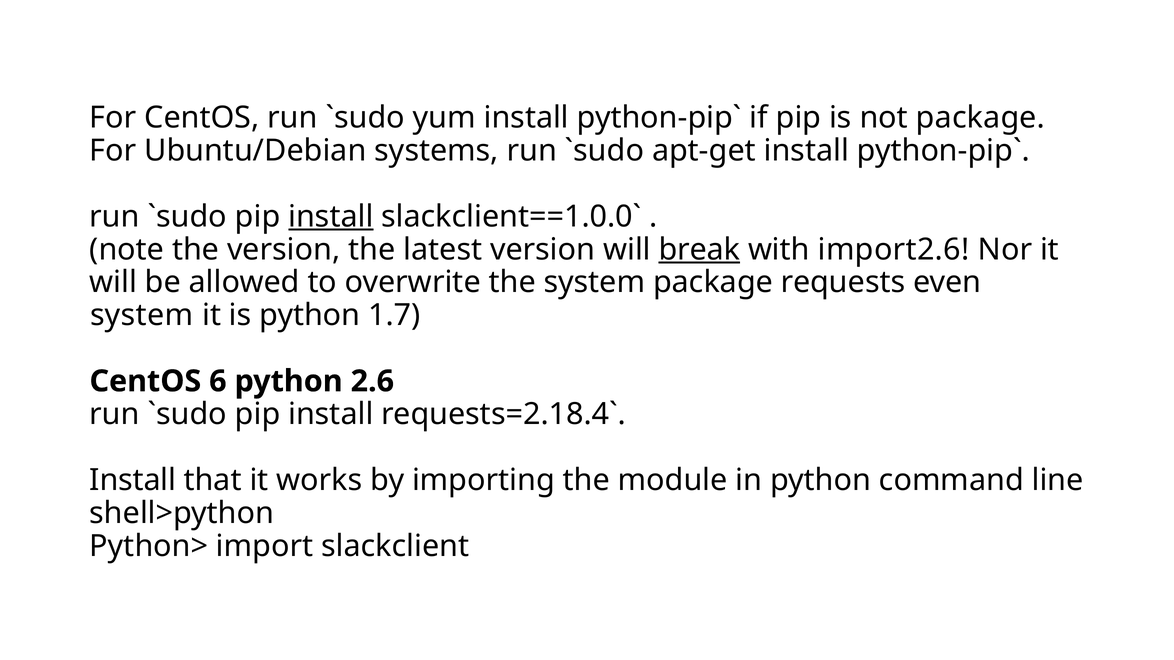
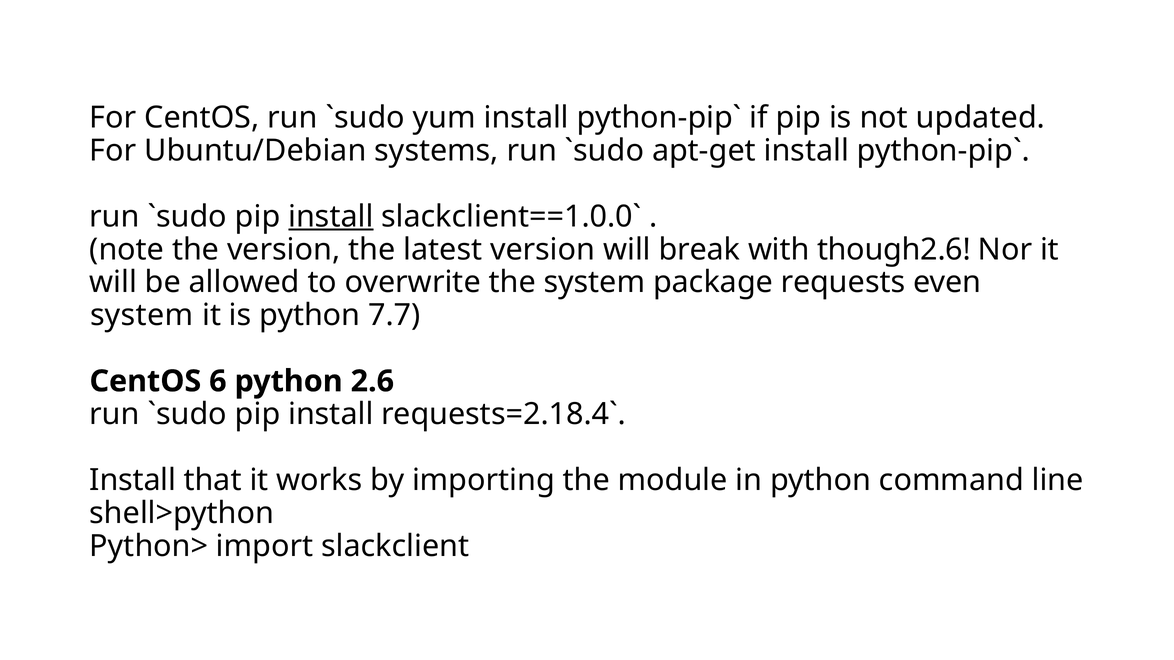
not package: package -> updated (980, 118)
break underline: present -> none (699, 250)
import2.6: import2.6 -> though2.6 (894, 250)
1.7: 1.7 -> 7.7 (394, 316)
